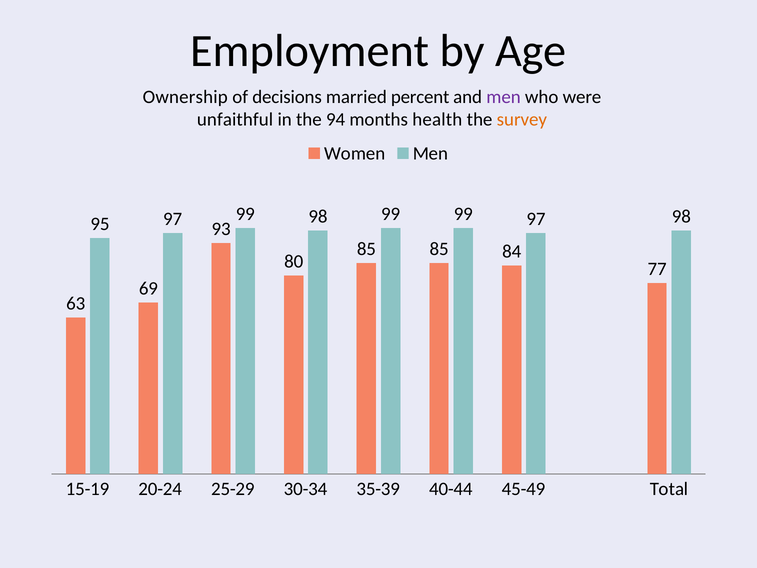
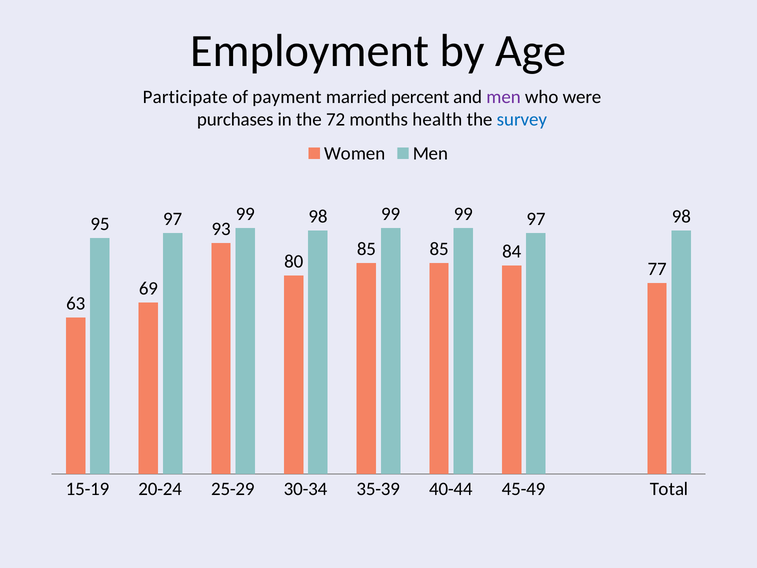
Ownership: Ownership -> Participate (185, 97)
decisions: decisions -> payment (287, 97)
unfaithful: unfaithful -> purchases (235, 120)
94: 94 -> 72 (336, 120)
survey colour: orange -> blue (522, 120)
